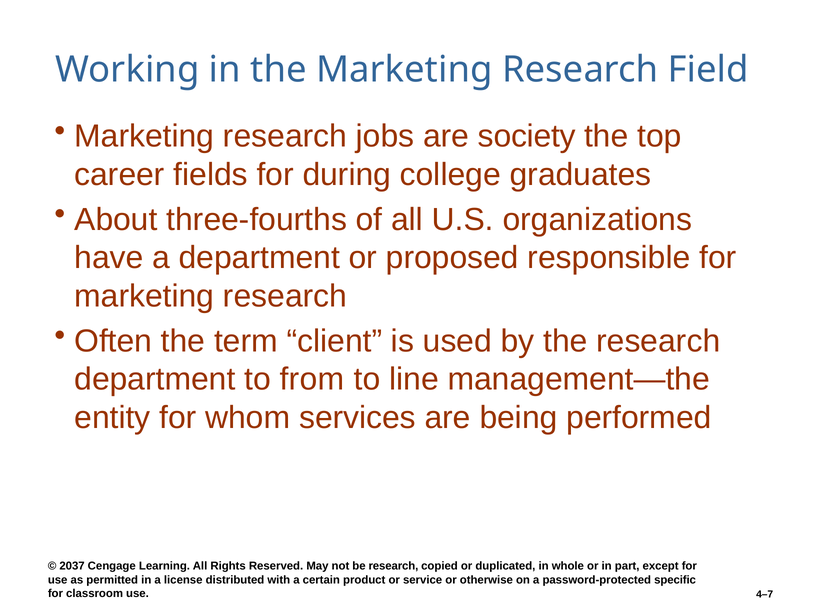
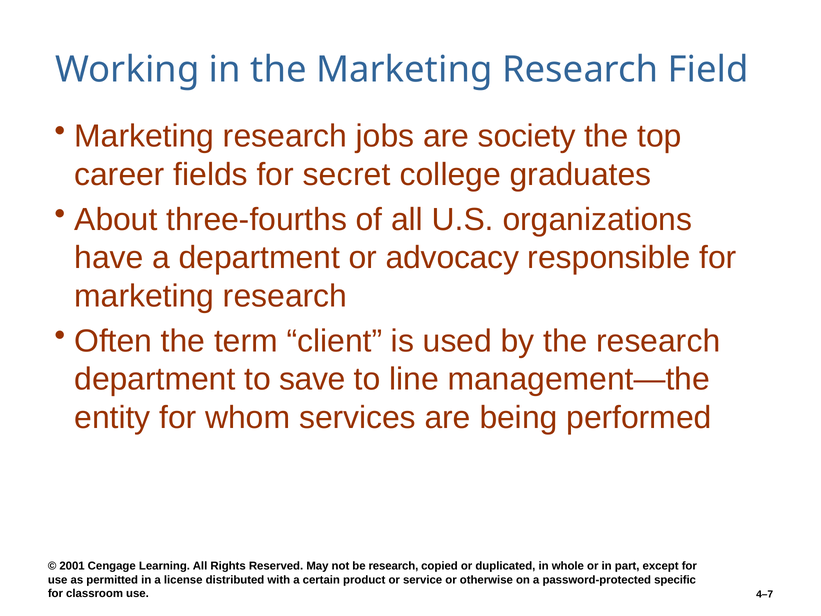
during: during -> secret (347, 175)
proposed: proposed -> advocacy (452, 258)
from: from -> save (313, 379)
2037: 2037 -> 2001 (72, 566)
